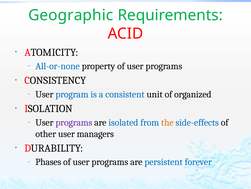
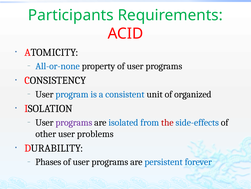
Geographic: Geographic -> Participants (71, 15)
the colour: orange -> red (167, 122)
managers: managers -> problems (95, 133)
